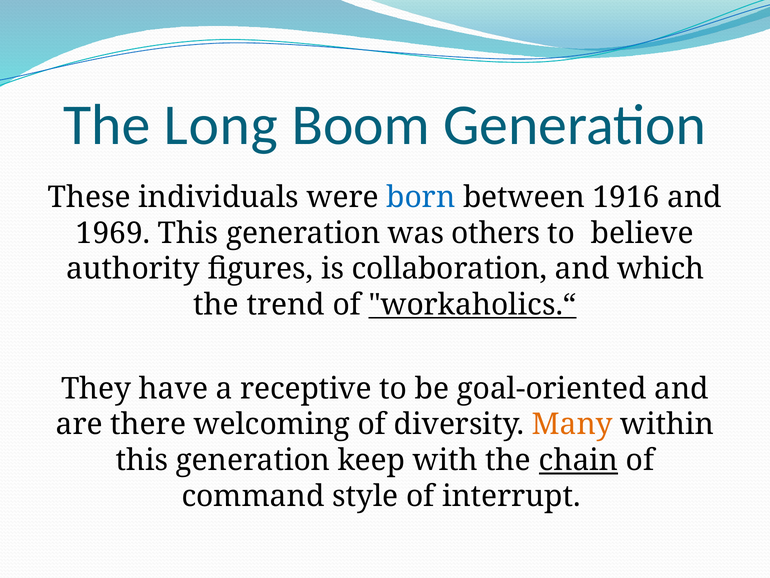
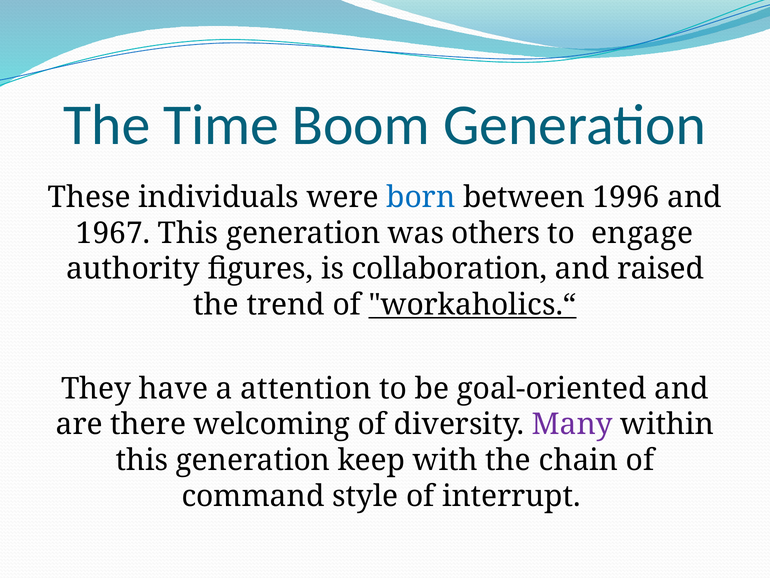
Long: Long -> Time (221, 125)
1916: 1916 -> 1996 (626, 197)
1969: 1969 -> 1967 (113, 233)
believe: believe -> engage (642, 233)
which: which -> raised (661, 269)
receptive: receptive -> attention (306, 388)
Many colour: orange -> purple (572, 424)
chain underline: present -> none (579, 460)
